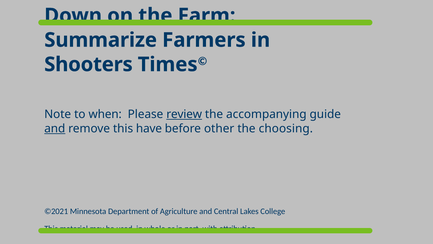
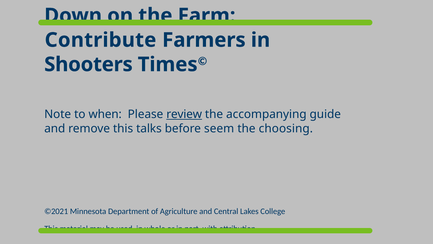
Summarize: Summarize -> Contribute (100, 40)
and underline: present -> none (55, 128)
have: have -> talks (149, 128)
other: other -> seem (219, 128)
